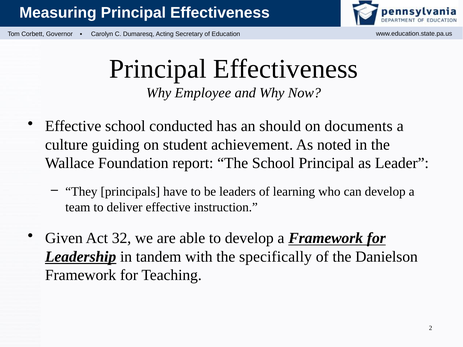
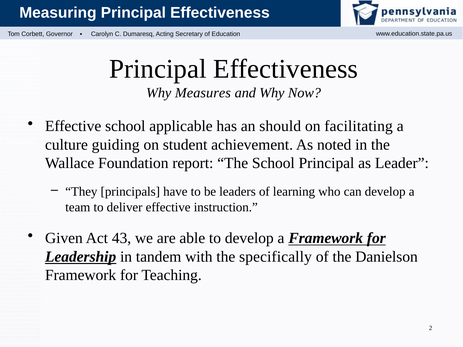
Employee: Employee -> Measures (203, 93)
conducted: conducted -> applicable (181, 126)
documents: documents -> facilitating (359, 126)
32: 32 -> 43 (122, 238)
